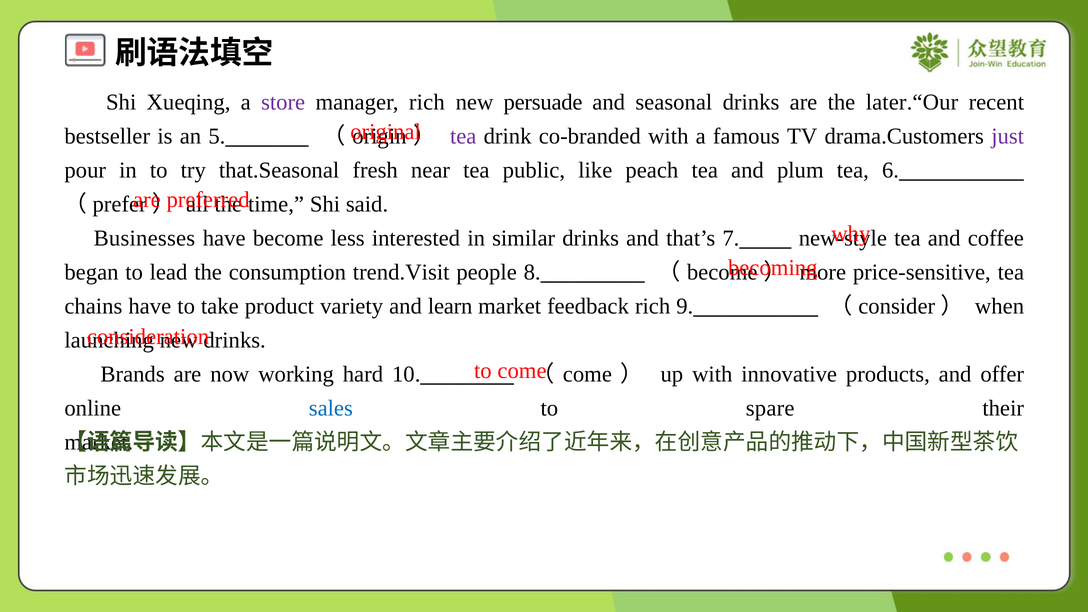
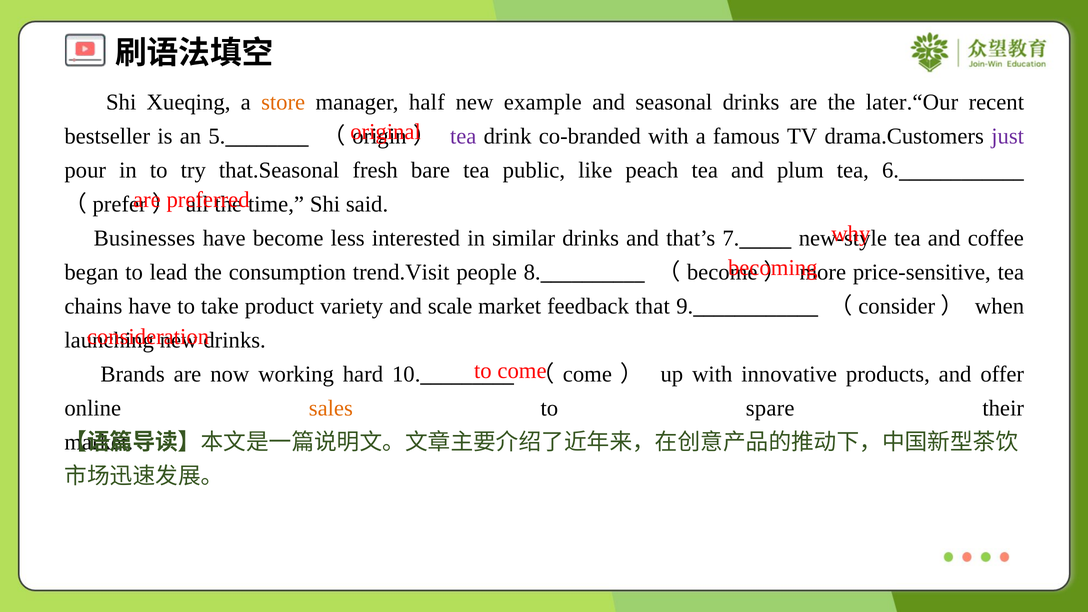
store colour: purple -> orange (283, 102)
manager rich: rich -> half (427, 102)
persuade: persuade -> example (543, 102)
near: near -> bare (430, 170)
learn: learn -> scale (450, 306)
feedback rich: rich -> that (653, 306)
sales colour: blue -> orange (331, 408)
